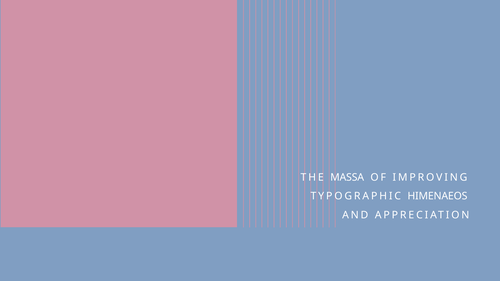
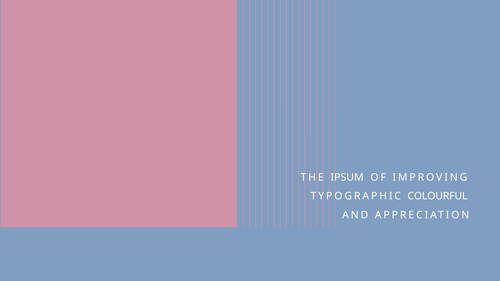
MASSA: MASSA -> IPSUM (347, 178)
HIMENAEOS: HIMENAEOS -> COLOURFUL (437, 196)
